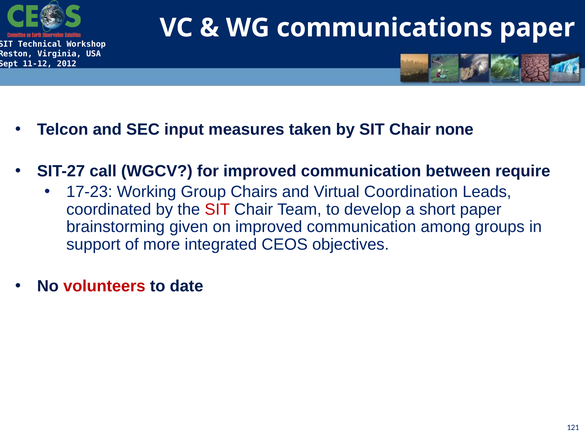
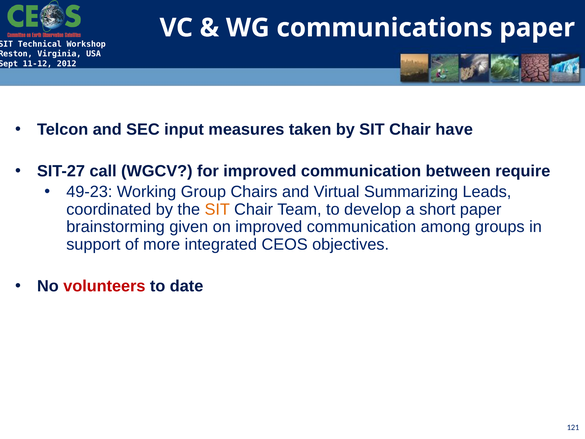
none: none -> have (454, 129)
17-23: 17-23 -> 49-23 (89, 192)
Coordination: Coordination -> Summarizing (411, 192)
SIT colour: red -> orange (217, 209)
